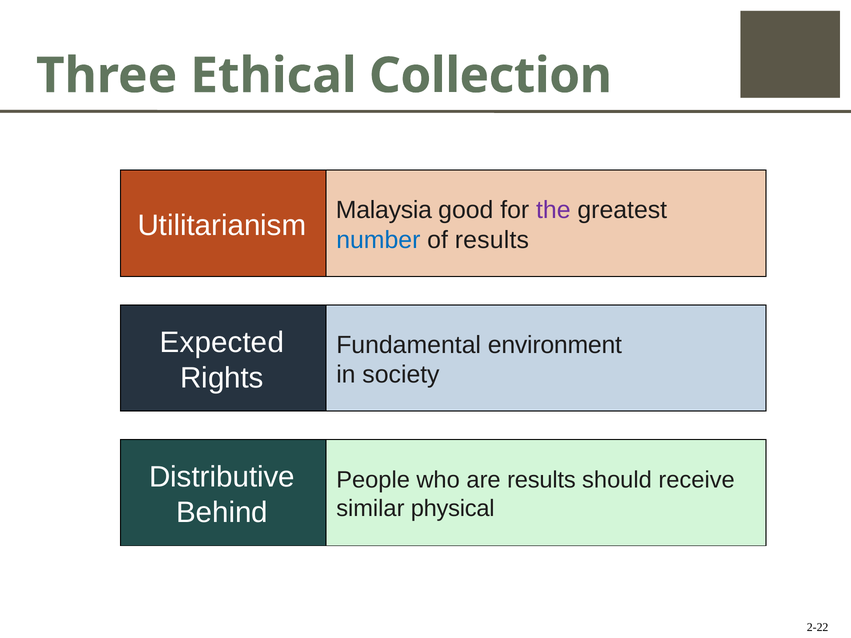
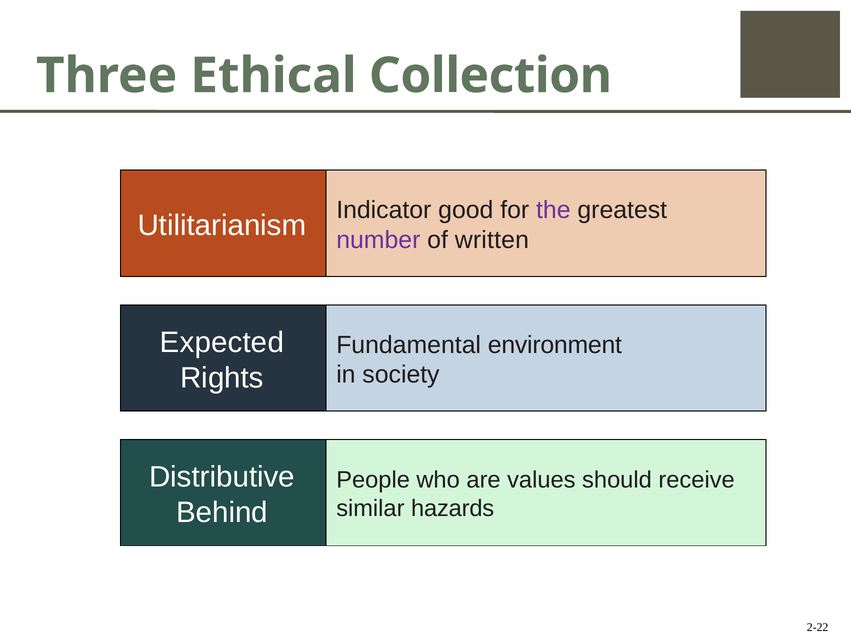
Malaysia: Malaysia -> Indicator (384, 210)
number colour: blue -> purple (378, 240)
of results: results -> written (492, 240)
are results: results -> values (541, 480)
physical: physical -> hazards (453, 509)
